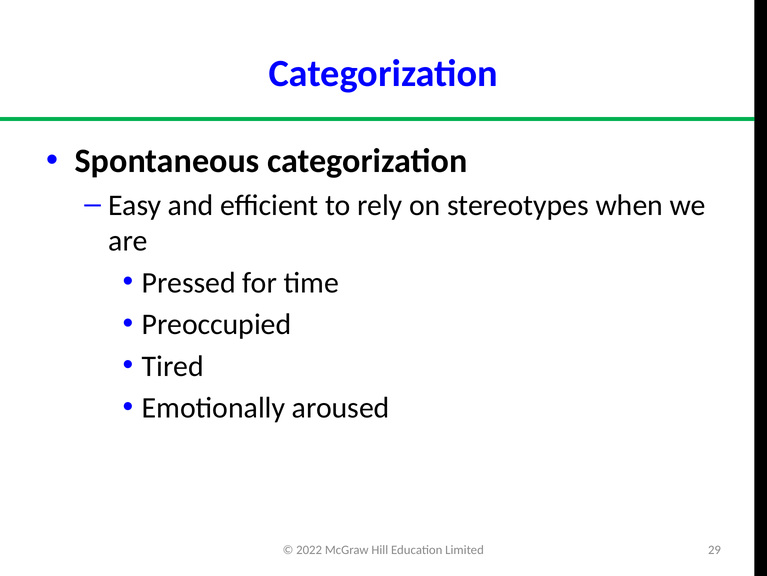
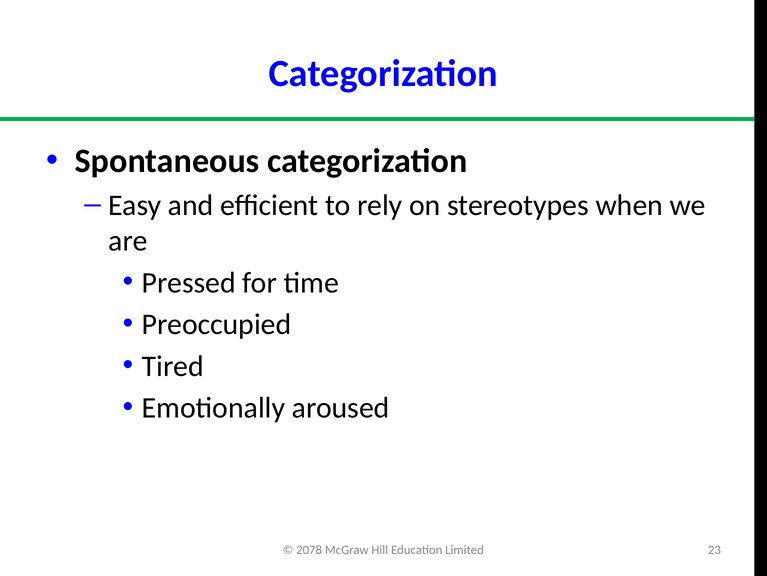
2022: 2022 -> 2078 (309, 549)
29: 29 -> 23 (715, 549)
